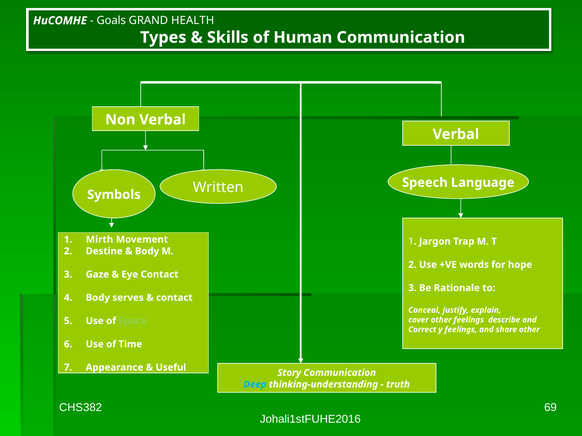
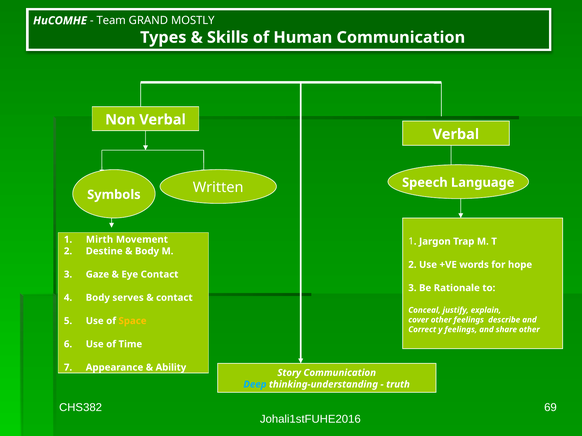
Goals: Goals -> Team (111, 21)
HEALTH: HEALTH -> MOSTLY (193, 21)
Space colour: light green -> yellow (133, 321)
Useful: Useful -> Ability (171, 368)
